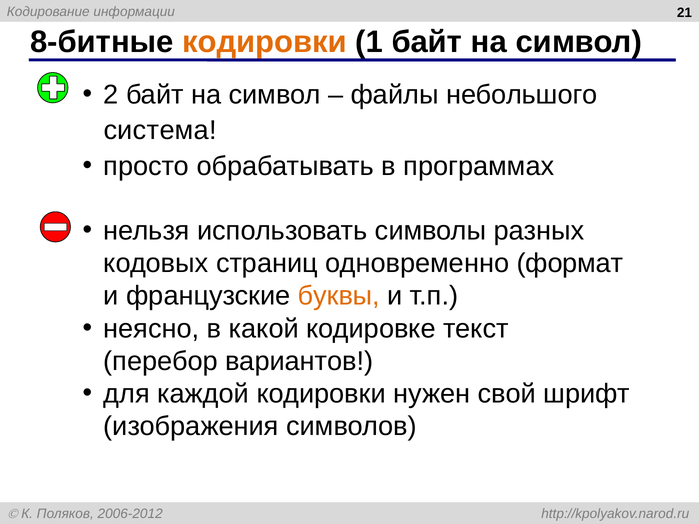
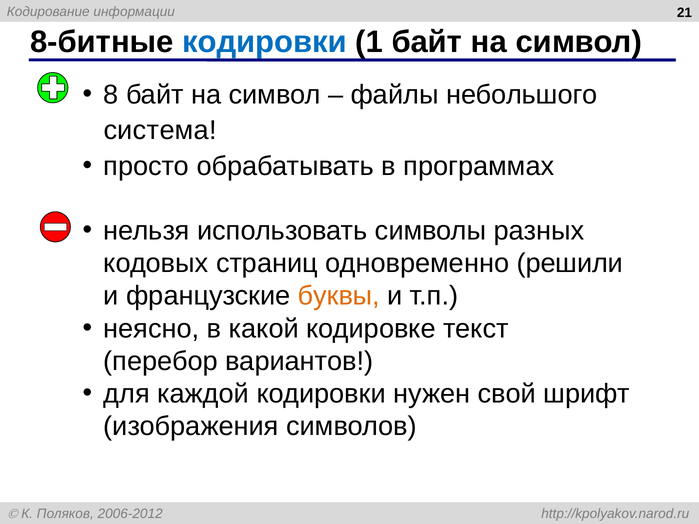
кодировки colour: orange -> blue (265, 42)
2: 2 -> 8 (111, 95)
формат: формат -> решили (570, 263)
